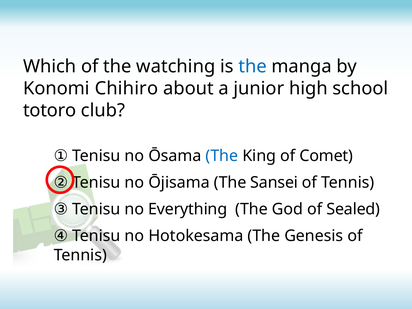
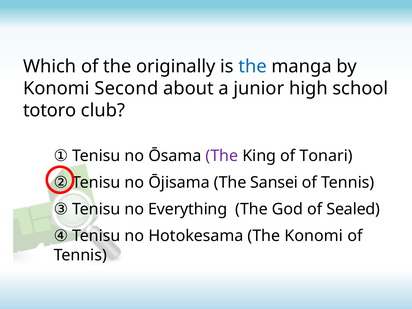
watching: watching -> originally (176, 66)
Chihiro: Chihiro -> Second (126, 88)
The colour: blue -> purple (222, 156)
Comet: Comet -> Tonari (326, 156)
The Genesis: Genesis -> Konomi (314, 236)
